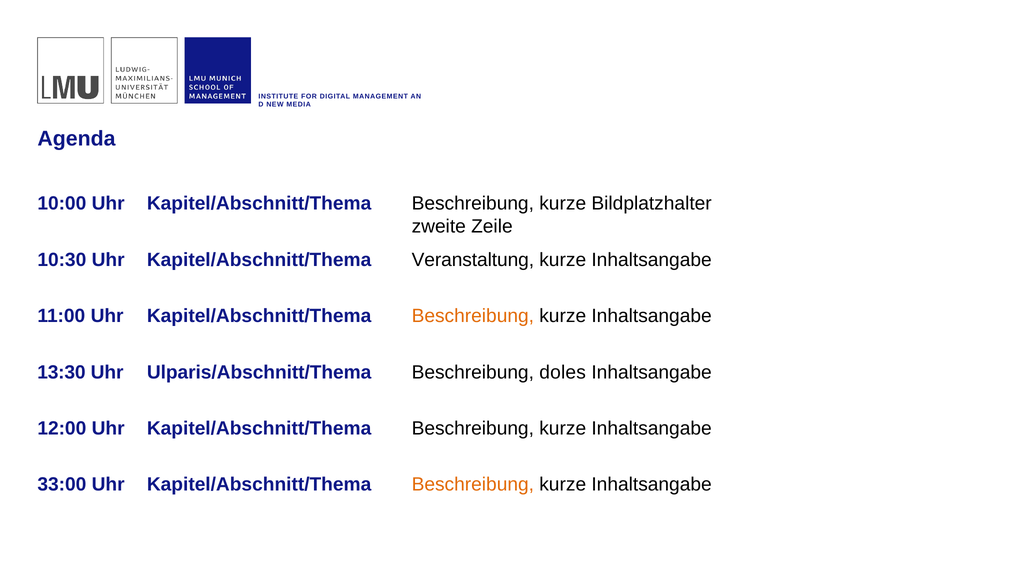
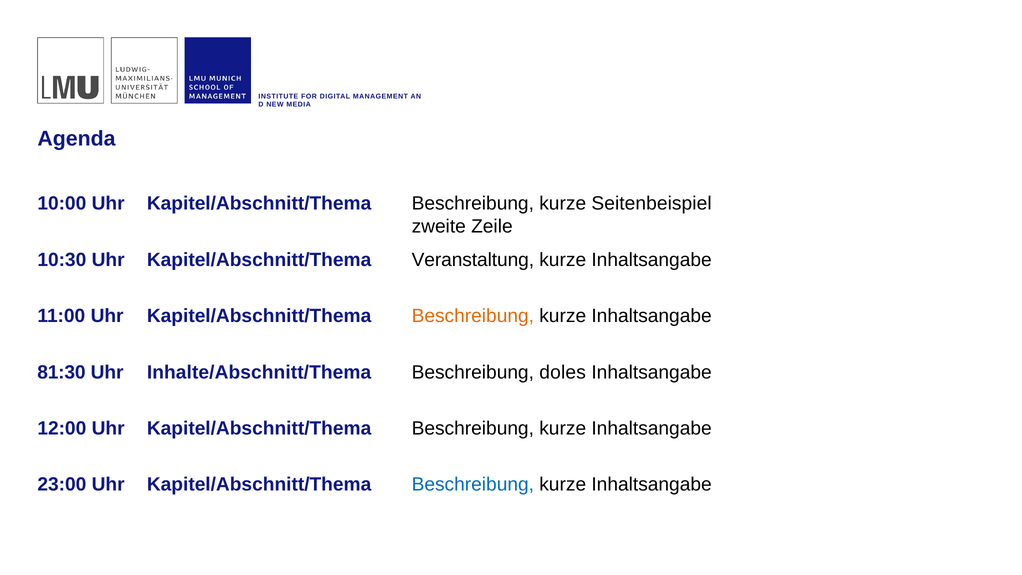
Bildplatzhalter: Bildplatzhalter -> Seitenbeispiel (652, 204)
13:30: 13:30 -> 81:30 (61, 372)
Ulparis/Abschnitt/Thema: Ulparis/Abschnitt/Thema -> Inhalte/Abschnitt/Thema (259, 372)
33:00: 33:00 -> 23:00 (62, 484)
Beschreibung colour: orange -> blue (473, 484)
